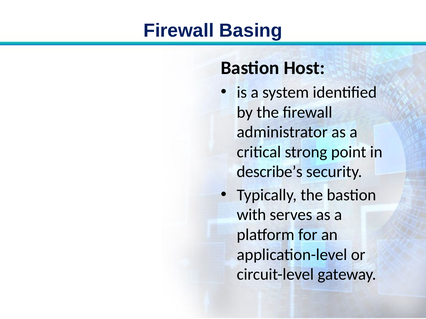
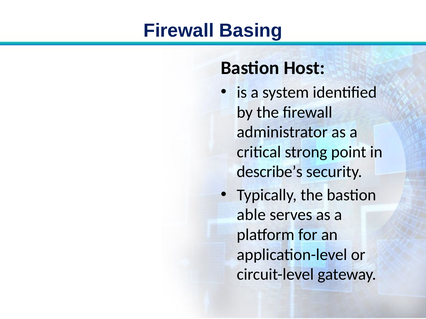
with: with -> able (251, 215)
